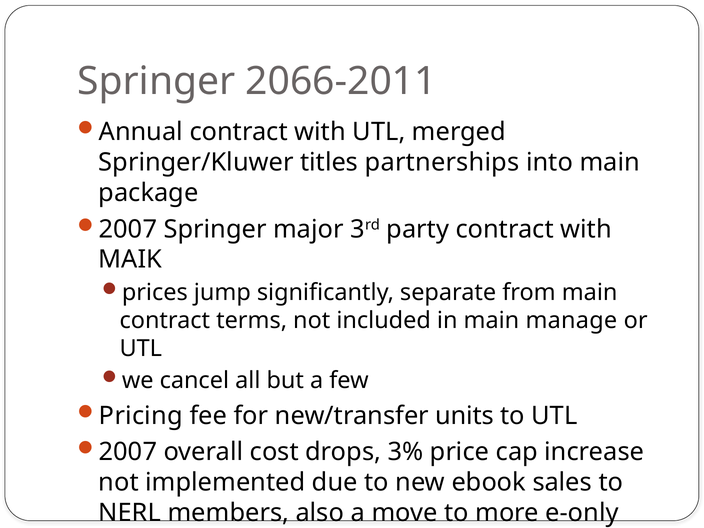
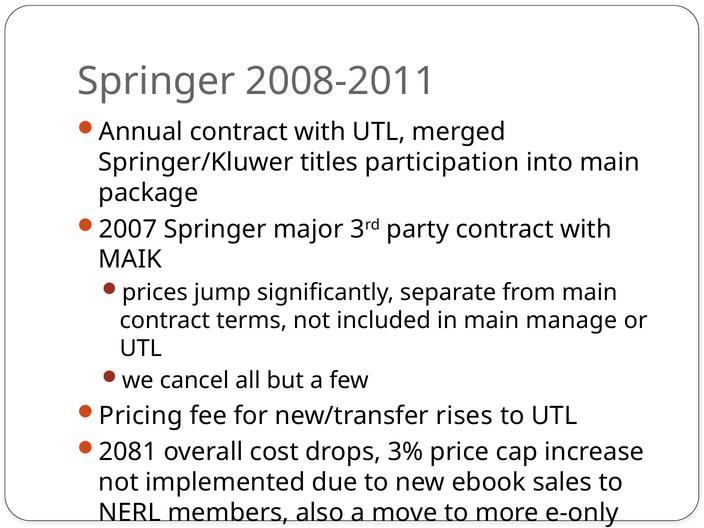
2066-2011: 2066-2011 -> 2008-2011 (341, 81)
partnerships: partnerships -> participation (442, 162)
units: units -> rises (464, 416)
2007: 2007 -> 2081 (128, 452)
